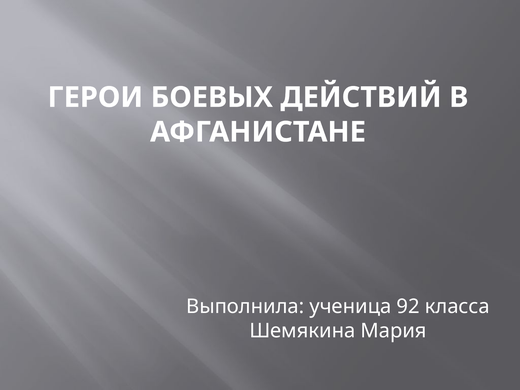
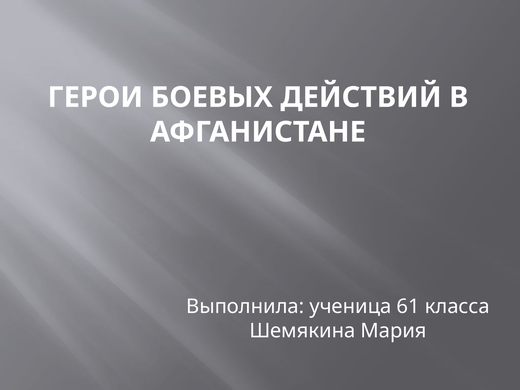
92: 92 -> 61 (408, 306)
